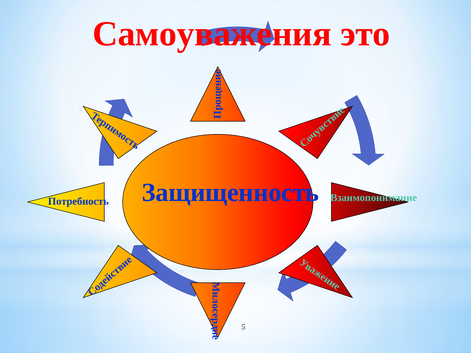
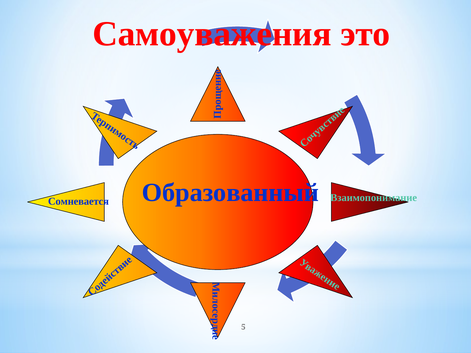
Защищенность: Защищенность -> Образованный (230, 193)
Потребность: Потребность -> Сомневается (78, 202)
